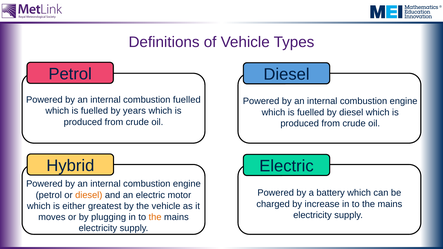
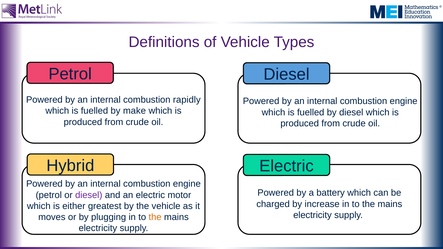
combustion fuelled: fuelled -> rapidly (187, 100)
years: years -> make (134, 111)
diesel colour: orange -> purple (89, 195)
